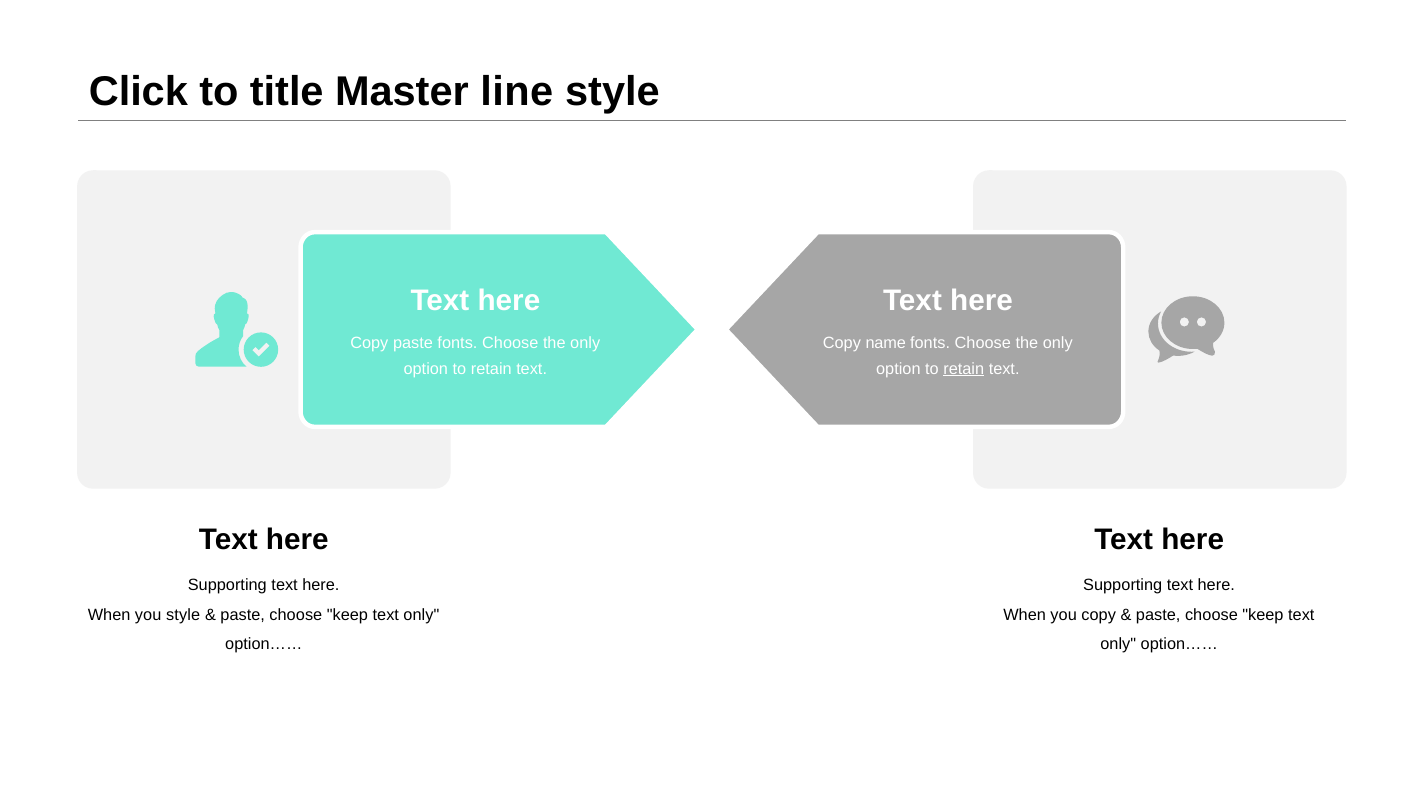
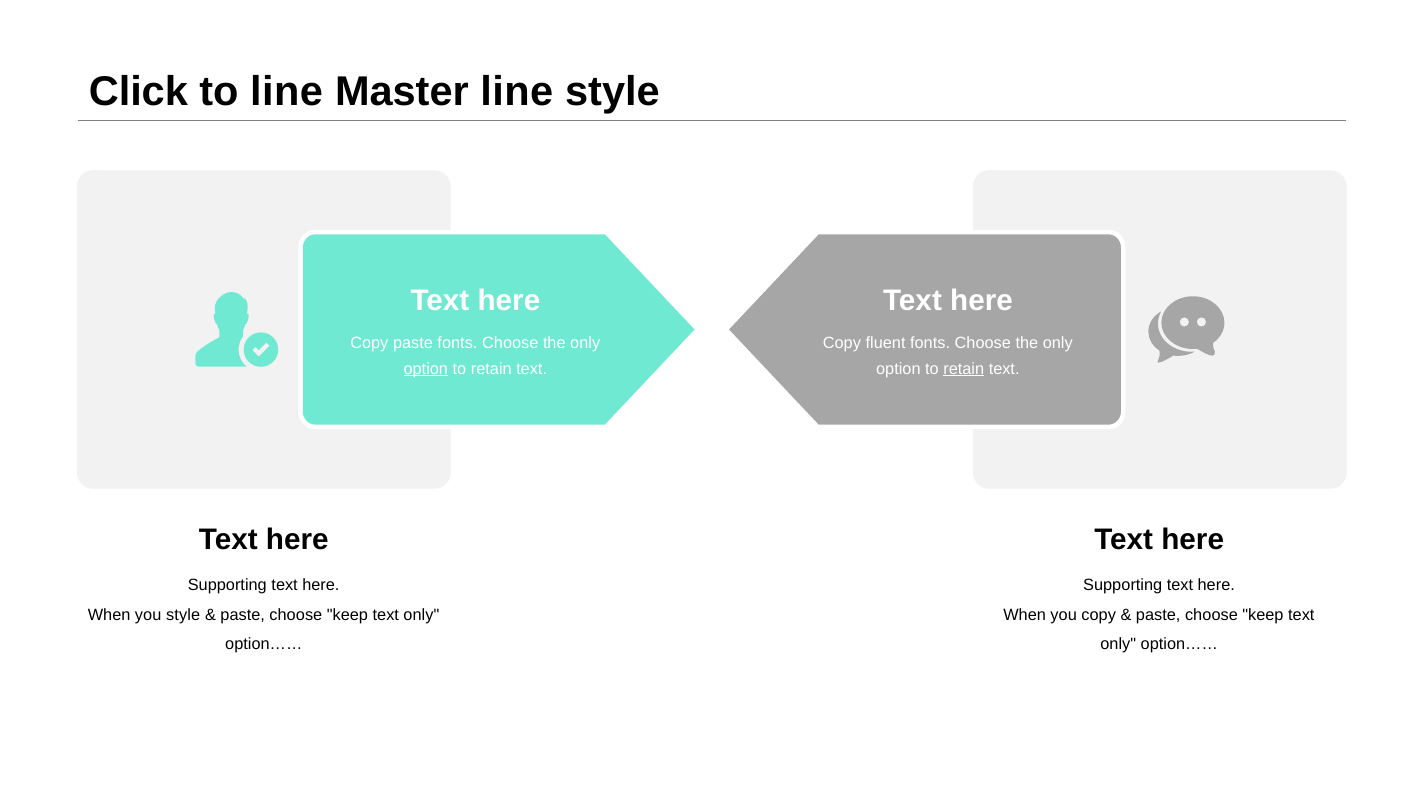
to title: title -> line (287, 92)
name: name -> fluent (886, 343)
option underline: none -> present (426, 369)
